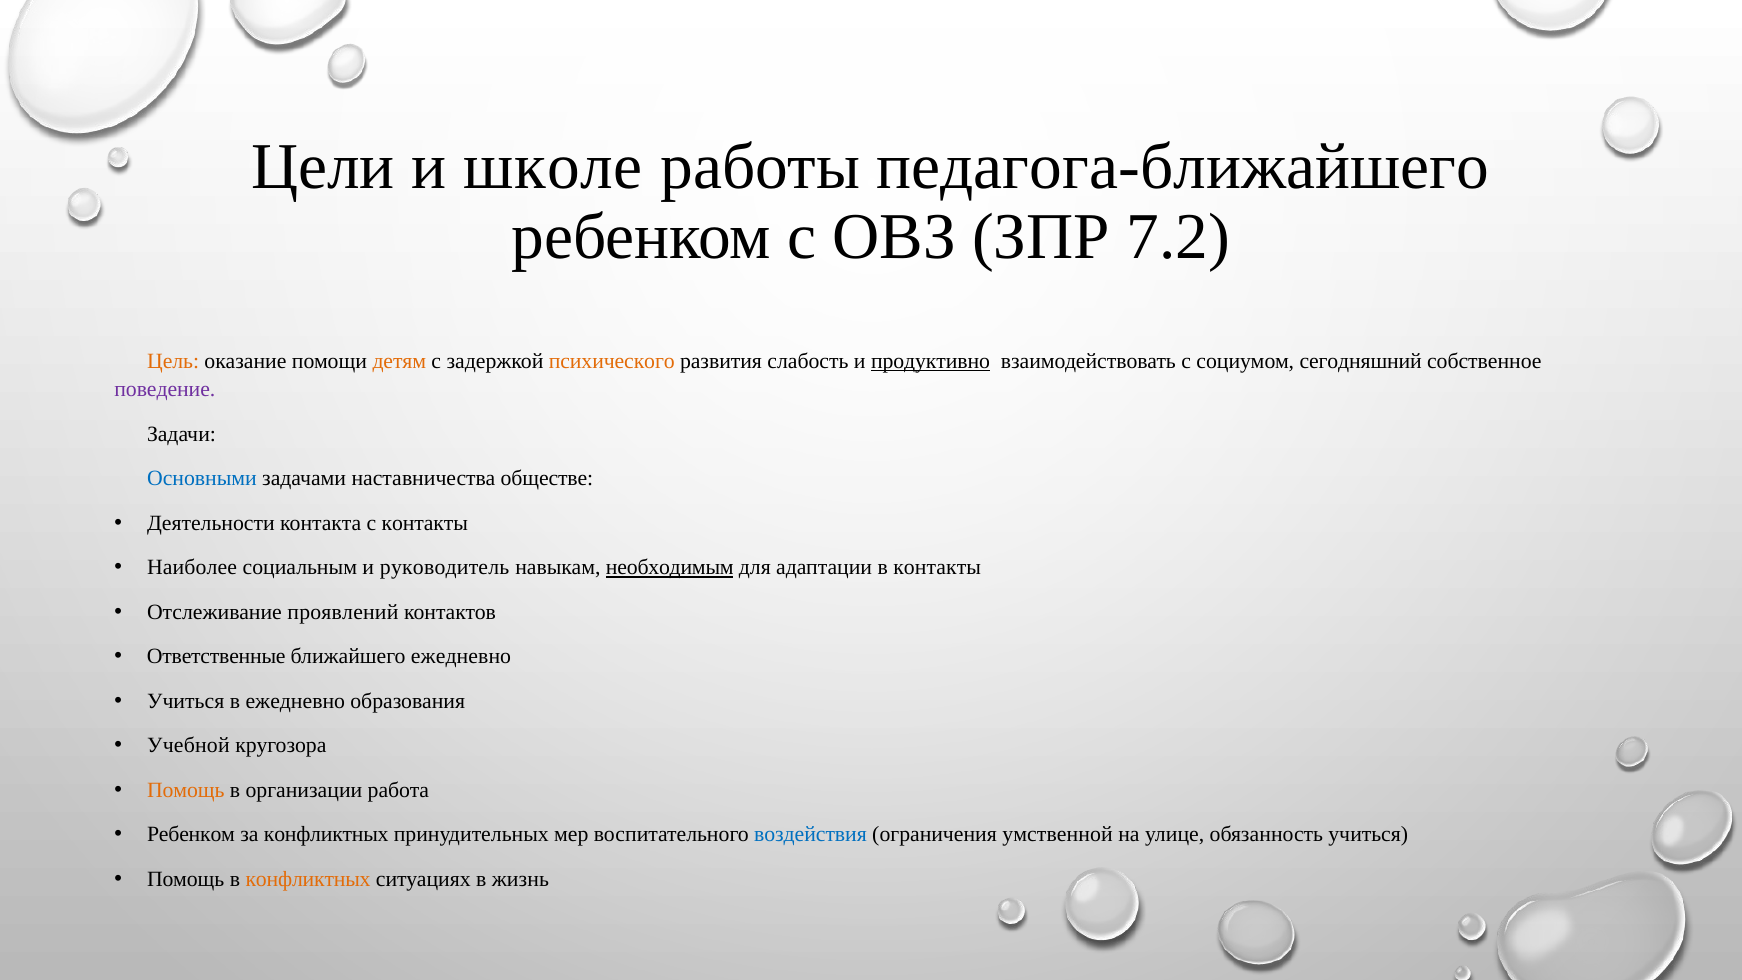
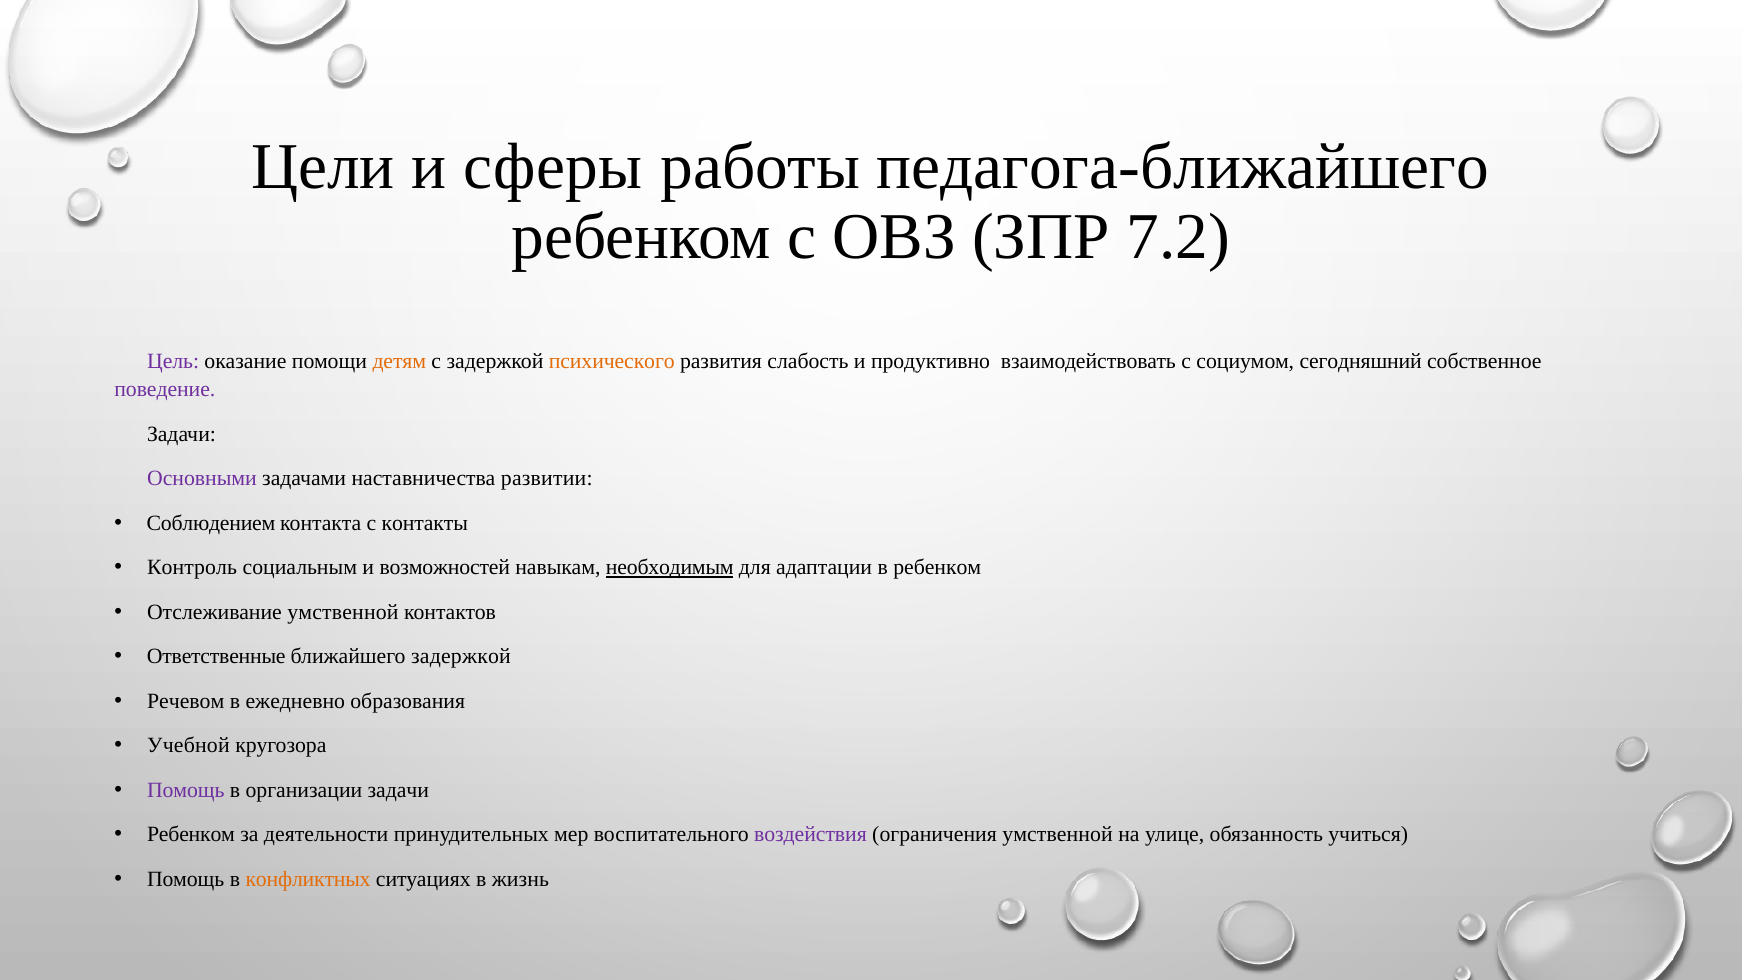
школе: школе -> сферы (553, 167)
Цель colour: orange -> purple (173, 361)
продуктивно underline: present -> none (931, 361)
Основными colour: blue -> purple (202, 479)
обществе: обществе -> развитии (547, 479)
Деятельности: Деятельности -> Соблюдением (211, 523)
Наиболее: Наиболее -> Контроль (192, 568)
руководитель: руководитель -> возможностей (445, 568)
в контакты: контакты -> ребенком (937, 568)
Отслеживание проявлений: проявлений -> умственной (343, 612)
ближайшего ежедневно: ежедневно -> задержкой (461, 657)
Учиться: Учиться -> Речевом (186, 701)
Помощь colour: orange -> purple (186, 790)
организации работа: работа -> задачи (398, 790)
за конфликтных: конфликтных -> деятельности (326, 834)
воздействия colour: blue -> purple (810, 834)
